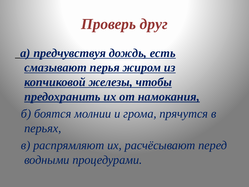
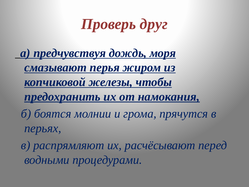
есть: есть -> моря (163, 53)
